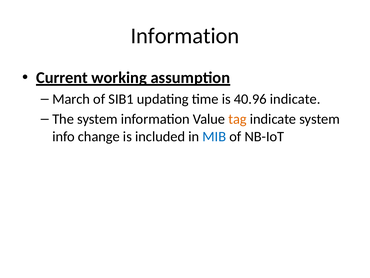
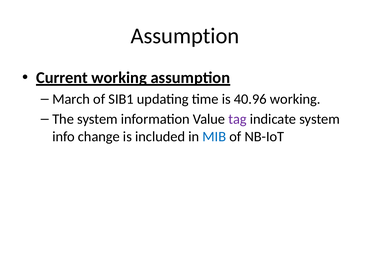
Information: Information -> Assumption (185, 36)
40.96 indicate: indicate -> working (295, 99)
tag colour: orange -> purple (238, 119)
